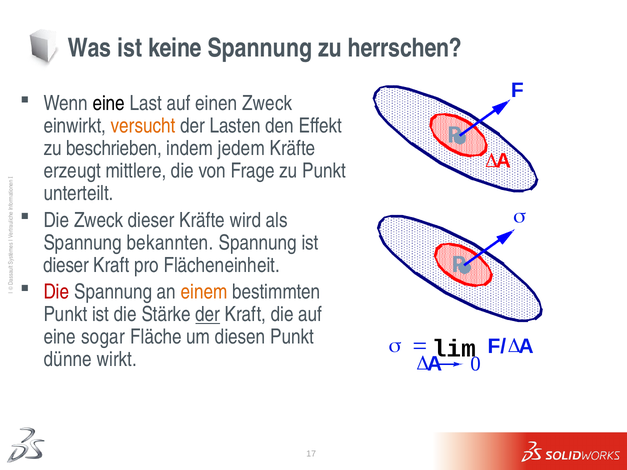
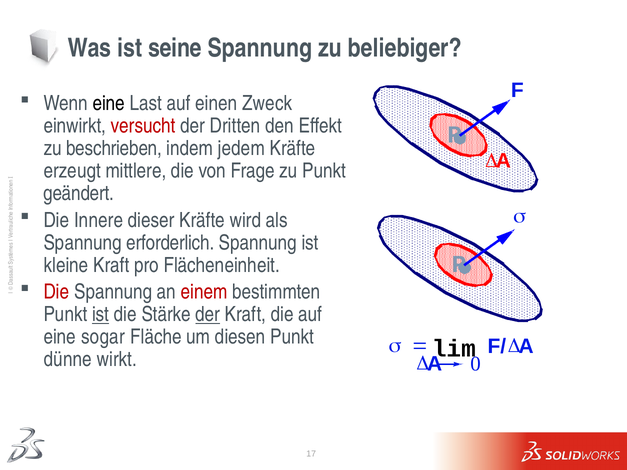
keine: keine -> seine (175, 48)
herrschen: herrschen -> beliebiger (405, 48)
versucht colour: orange -> red (143, 126)
Lasten: Lasten -> Dritten (235, 126)
unterteilt: unterteilt -> geändert (79, 193)
Die Zweck: Zweck -> Innere (99, 220)
bekannten: bekannten -> erforderlich (170, 243)
dieser: dieser -> kleine (66, 265)
einem colour: orange -> red (204, 292)
ist underline: none -> present (101, 315)
